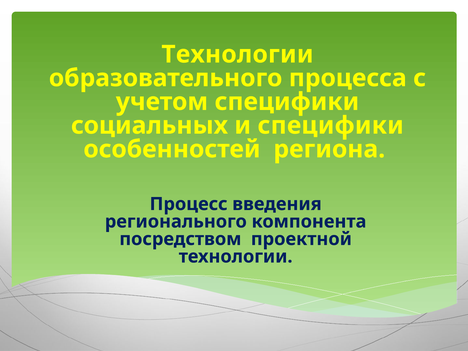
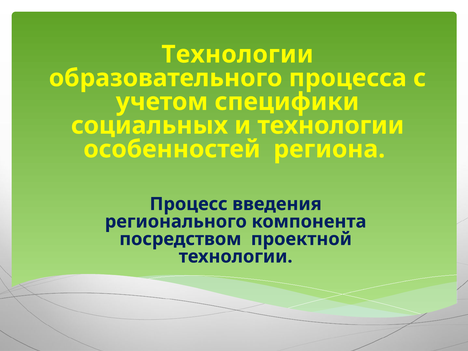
и специфики: специфики -> технологии (331, 126)
